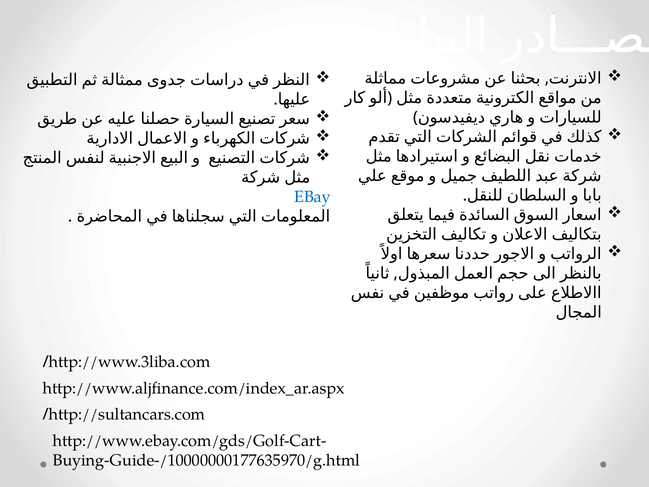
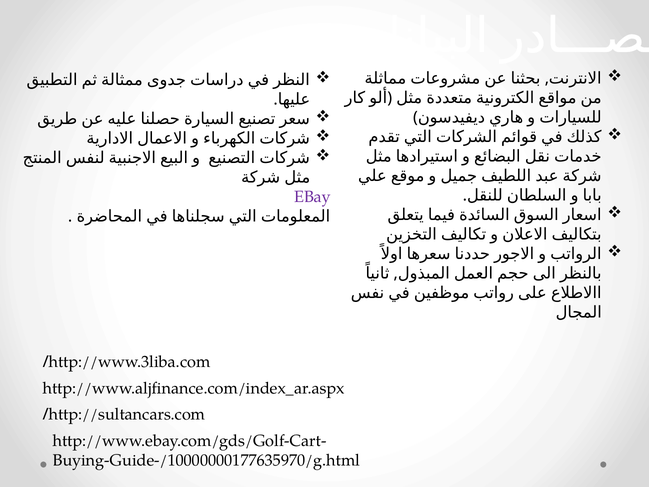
EBay colour: blue -> purple (313, 197)
